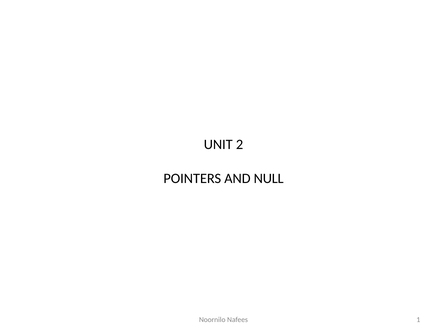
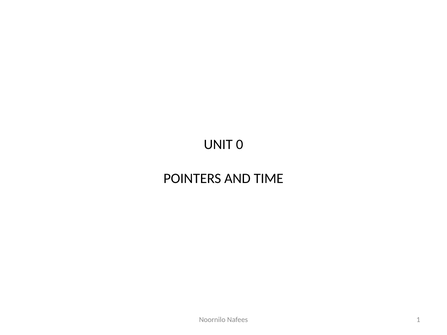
2: 2 -> 0 (240, 145)
NULL: NULL -> TIME (269, 179)
